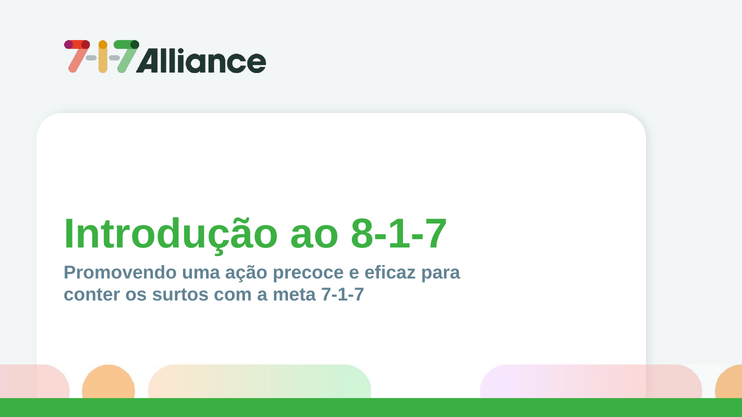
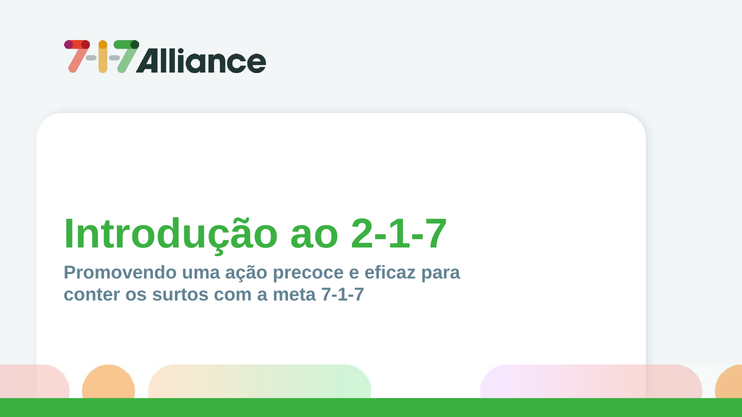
8-1-7: 8-1-7 -> 2-1-7 (399, 234)
